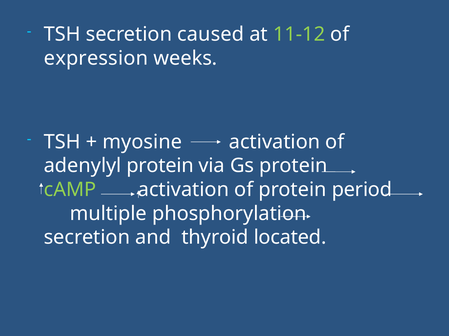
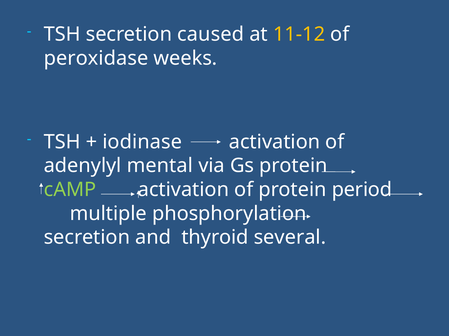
11-12 colour: light green -> yellow (299, 34)
expression: expression -> peroxidase (96, 58)
myosine: myosine -> iodinase (142, 142)
adenylyl protein: protein -> mental (160, 166)
located: located -> several (290, 238)
